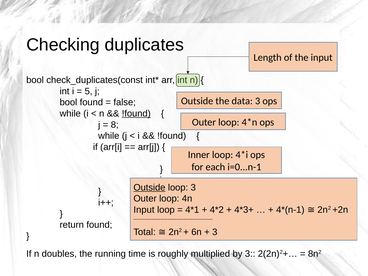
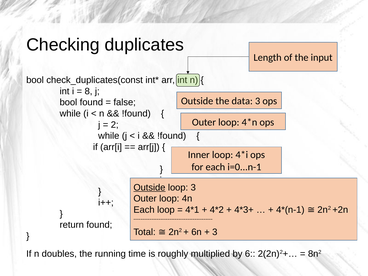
5: 5 -> 8 (89, 91)
!found underline: present -> none (136, 114)
8: 8 -> 2 (115, 125)
Input: Input -> Each (144, 210)
by 3: 3 -> 6 (250, 254)
